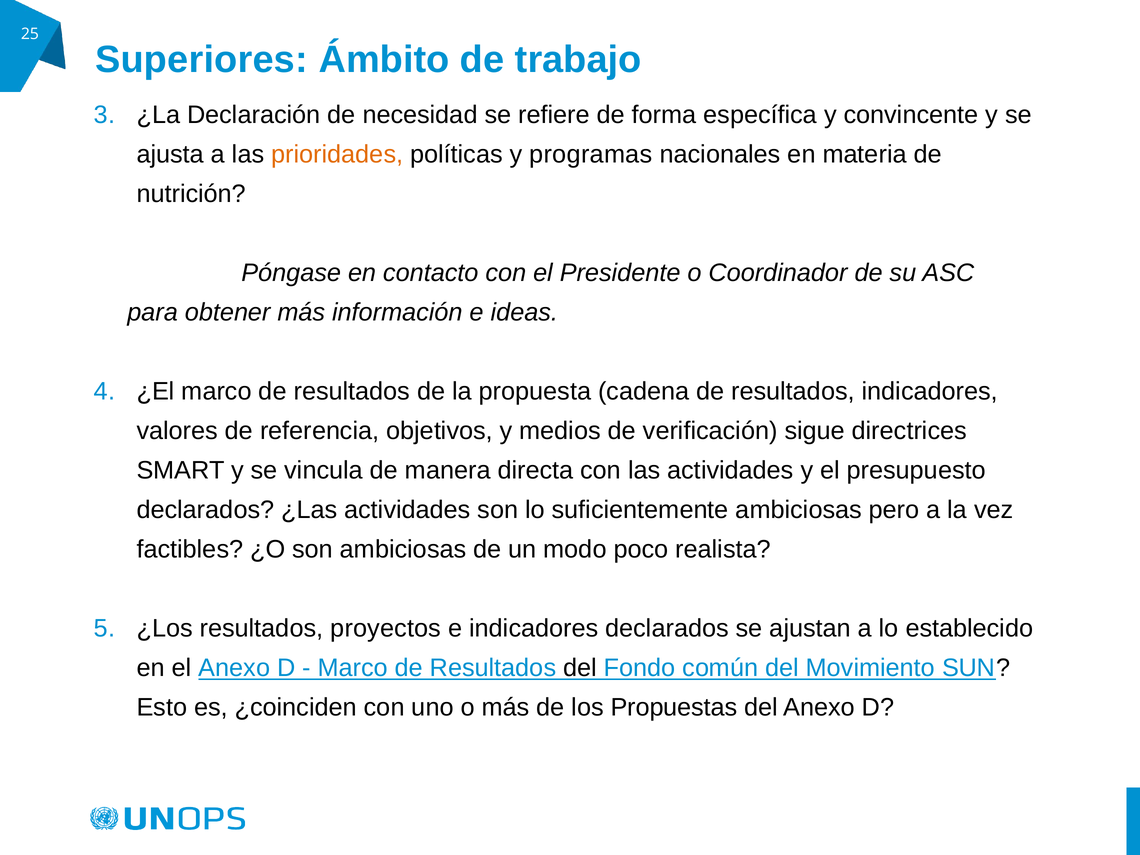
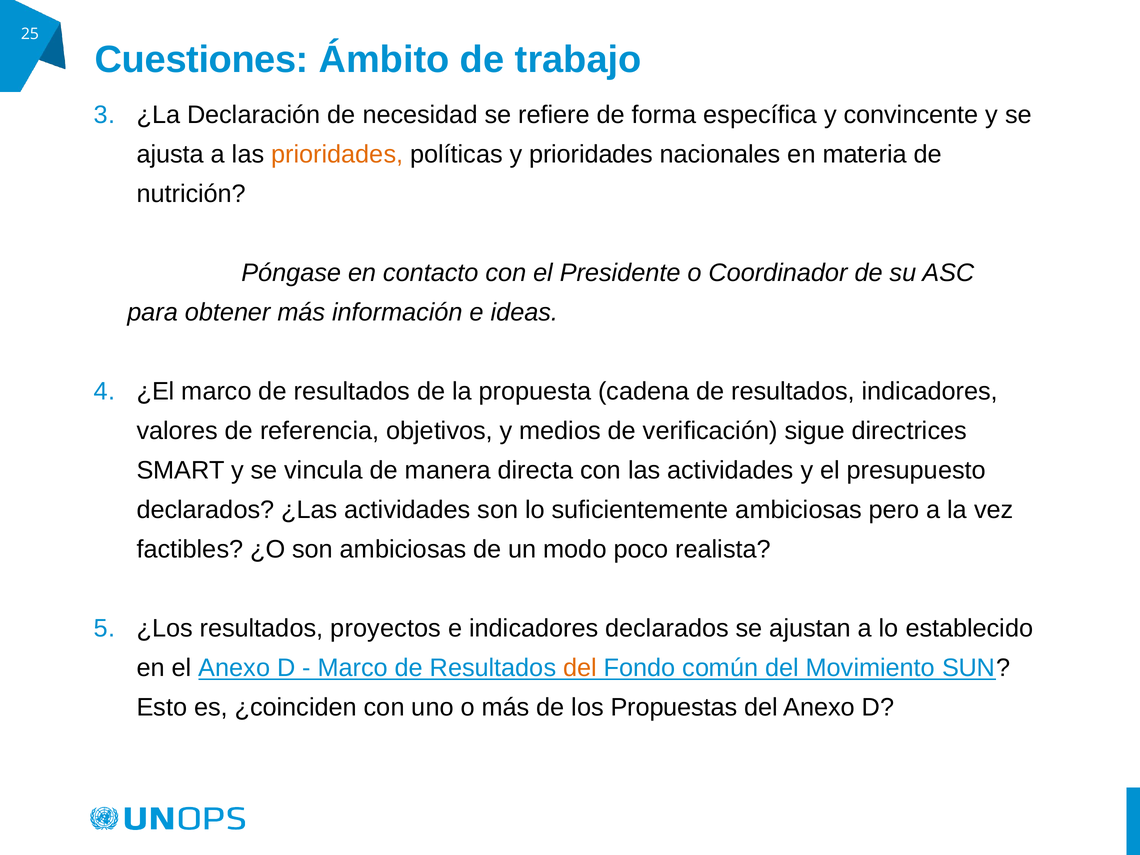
Superiores: Superiores -> Cuestiones (202, 60)
y programas: programas -> prioridades (591, 154)
del colour: black -> orange (580, 668)
